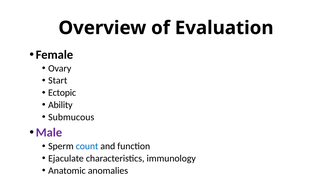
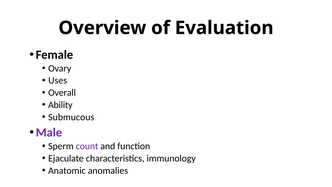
Start: Start -> Uses (58, 80)
Ectopic: Ectopic -> Overall (62, 93)
count colour: blue -> purple (87, 146)
